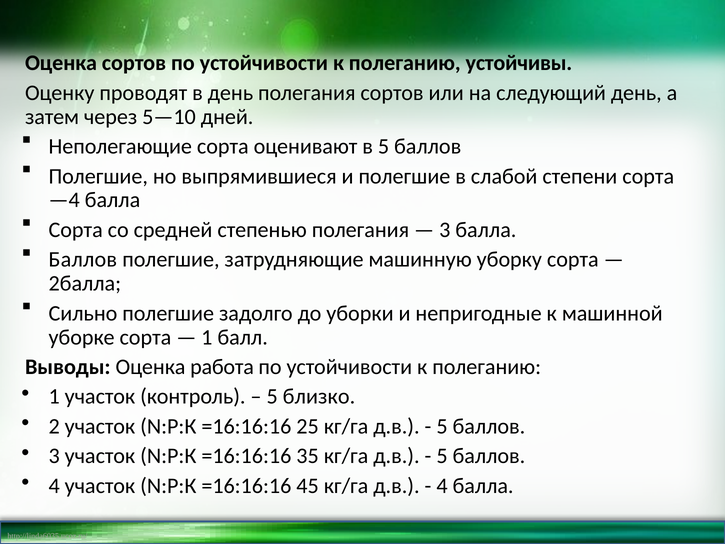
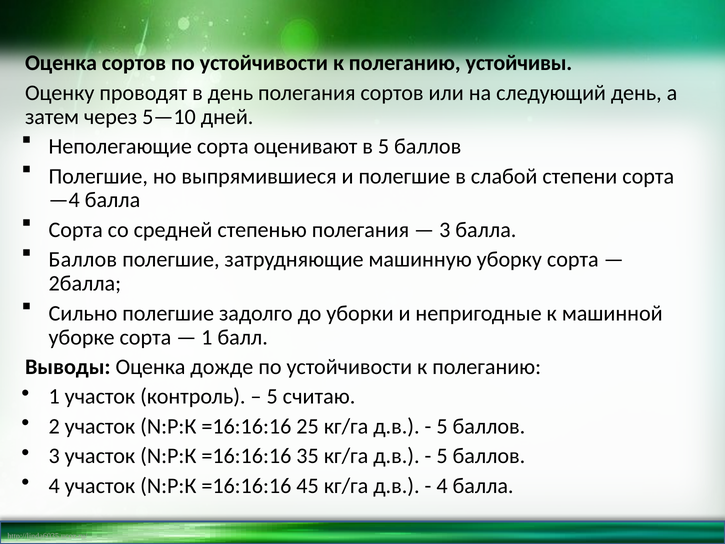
работа: работа -> дожде (222, 367)
близко: близко -> считаю (319, 396)
